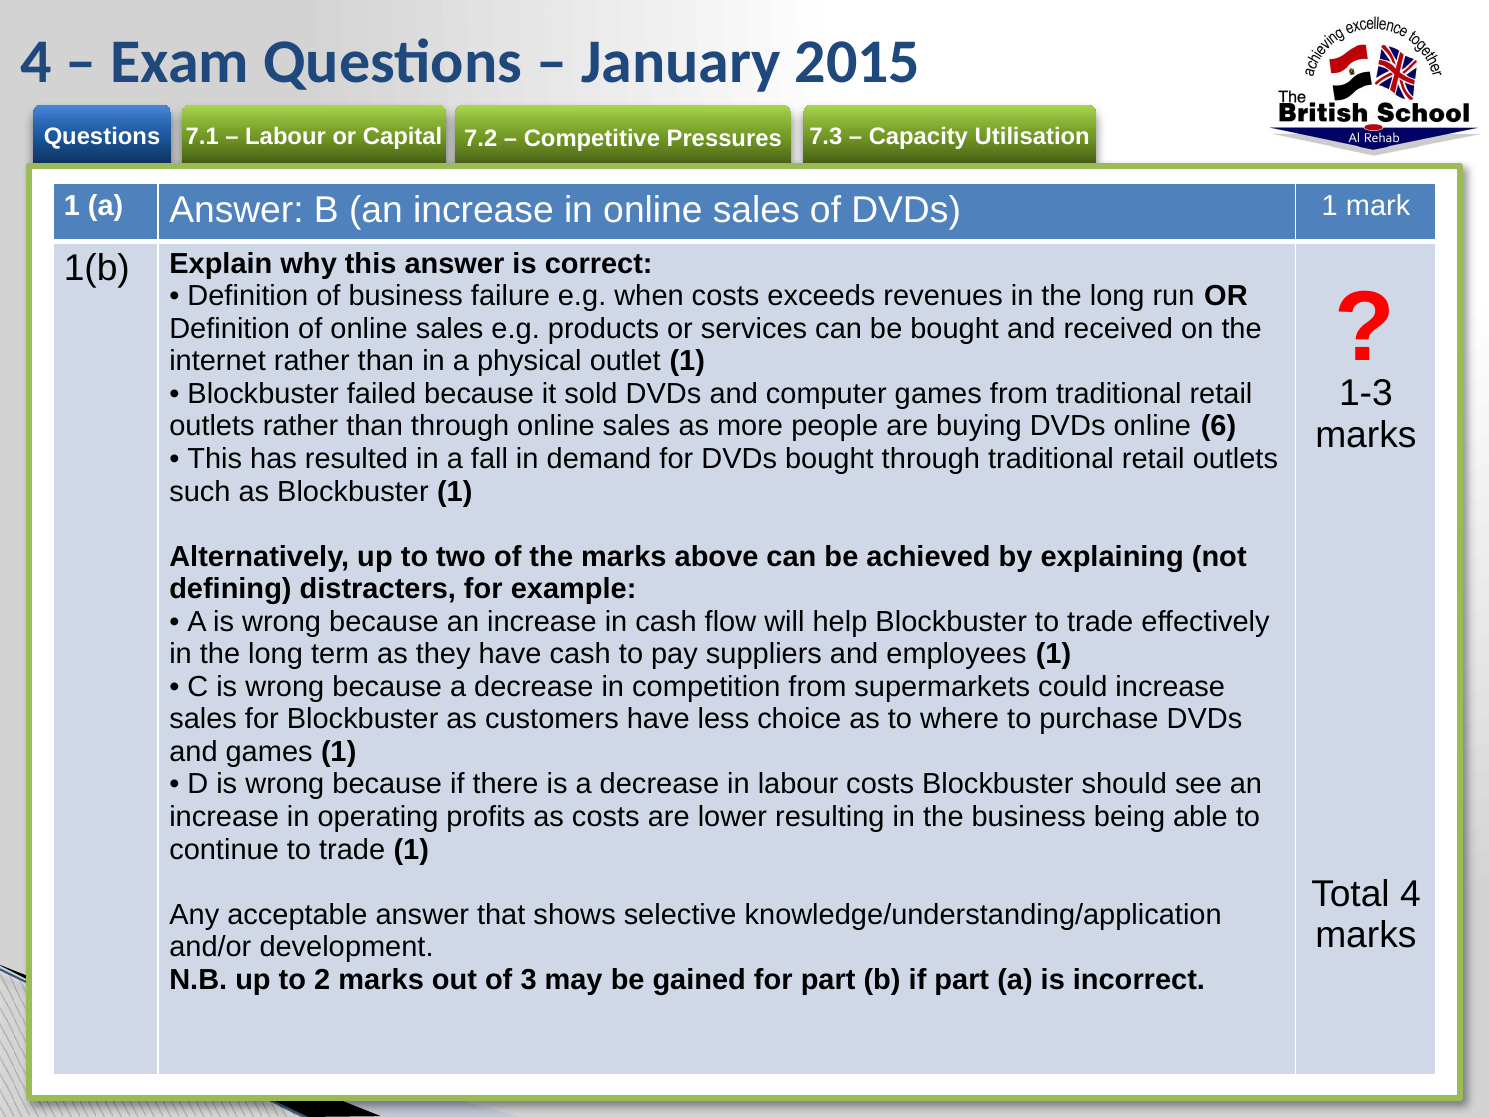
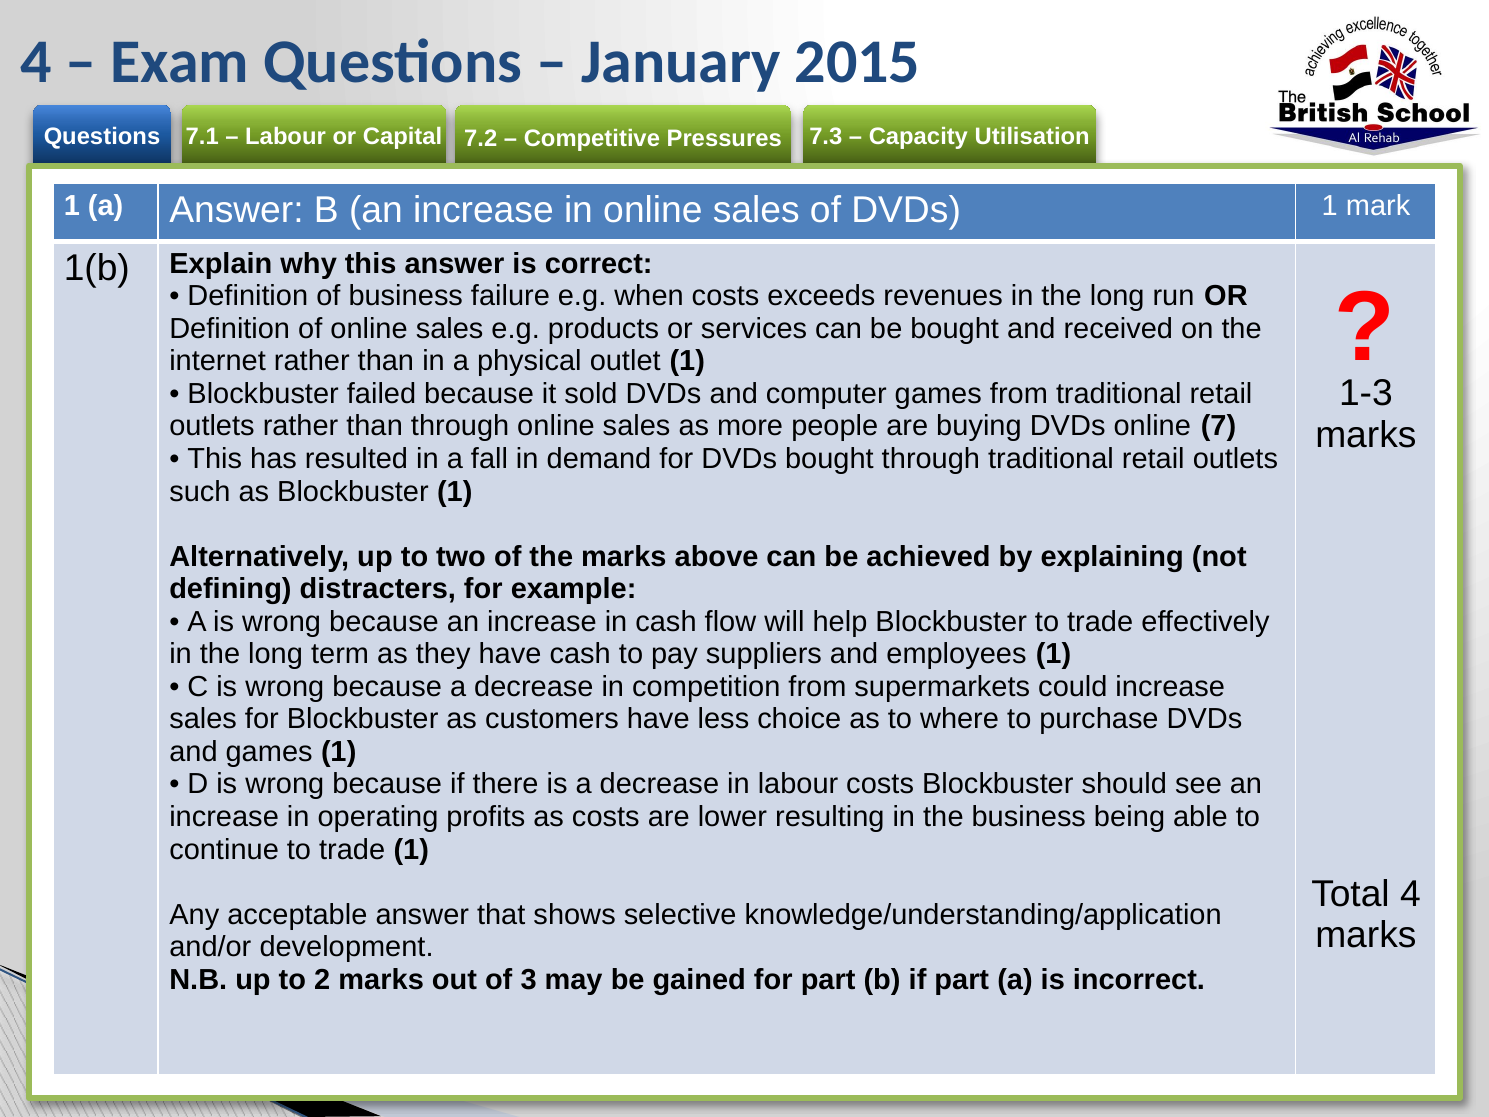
6: 6 -> 7 (1218, 426)
